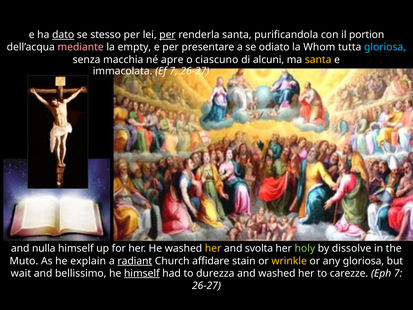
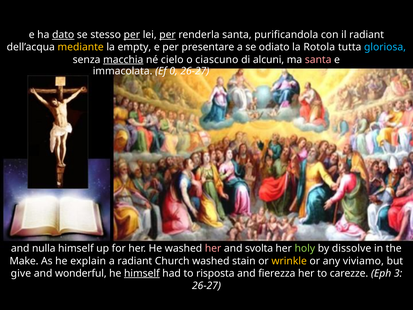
per underline: none -> present (132, 35)
il portion: portion -> radiant (367, 35)
mediante colour: pink -> yellow (81, 47)
Whom: Whom -> Rotola (319, 47)
macchia underline: none -> present (123, 60)
apre: apre -> cielo (172, 60)
santa colour: yellow -> pink (318, 60)
Ef 7: 7 -> 0 (174, 71)
her colour: yellow -> pink (213, 248)
Muto: Muto -> Make (24, 261)
radiant underline: present -> none (135, 261)
Church affidare: affidare -> washed (211, 261)
any gloriosa: gloriosa -> viviamo (363, 261)
wait: wait -> give (21, 273)
bellissimo: bellissimo -> wonderful (81, 273)
durezza: durezza -> risposta (215, 273)
and washed: washed -> fierezza (277, 273)
Eph 7: 7 -> 3 (398, 273)
